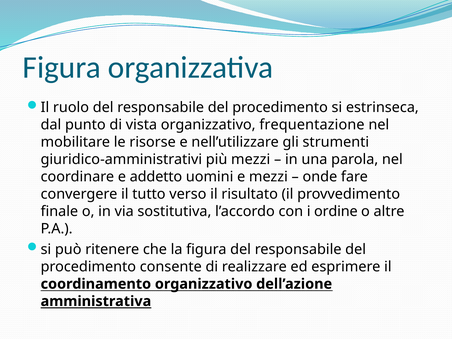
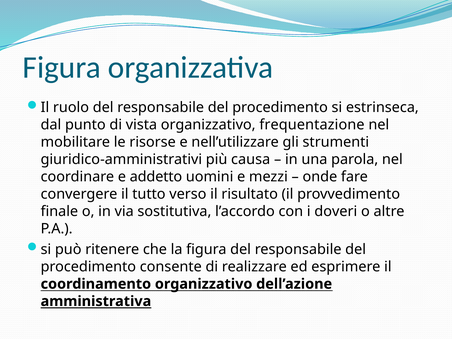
più mezzi: mezzi -> causa (251, 160)
ordine: ordine -> doveri (336, 211)
